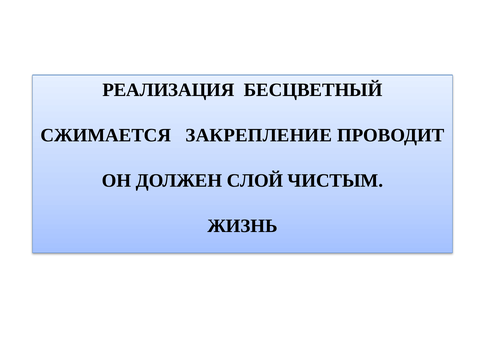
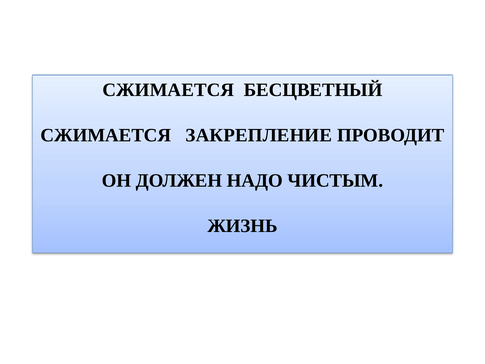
РЕАЛИЗАЦИЯ: РЕАЛИЗАЦИЯ -> СЖИМАЕТСЯ (168, 90)
СЛОЙ: СЛОЙ -> НАДО (255, 181)
